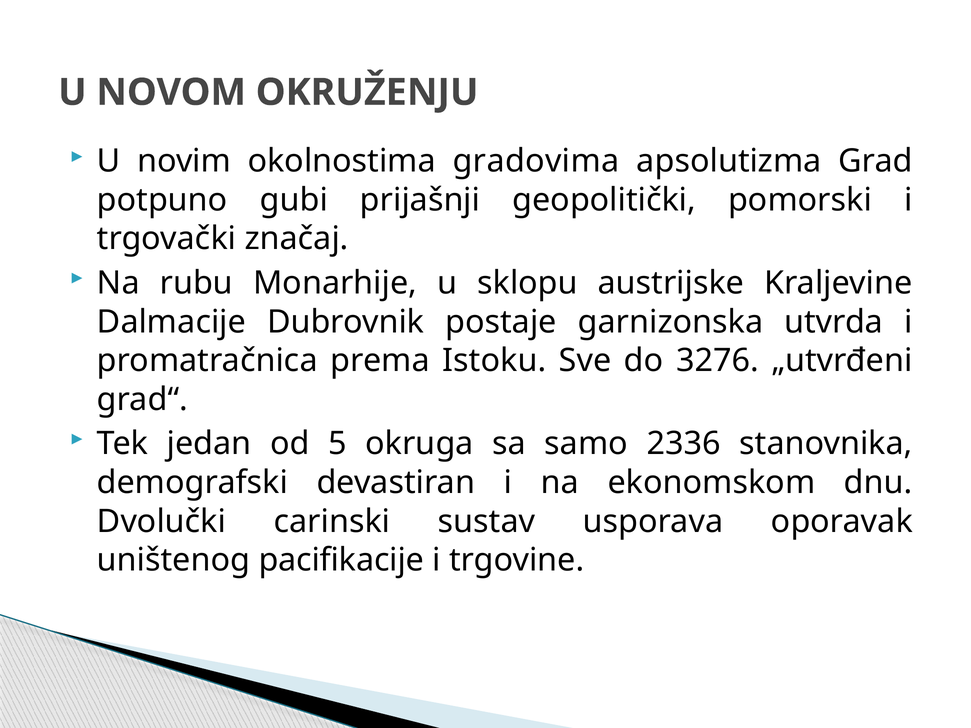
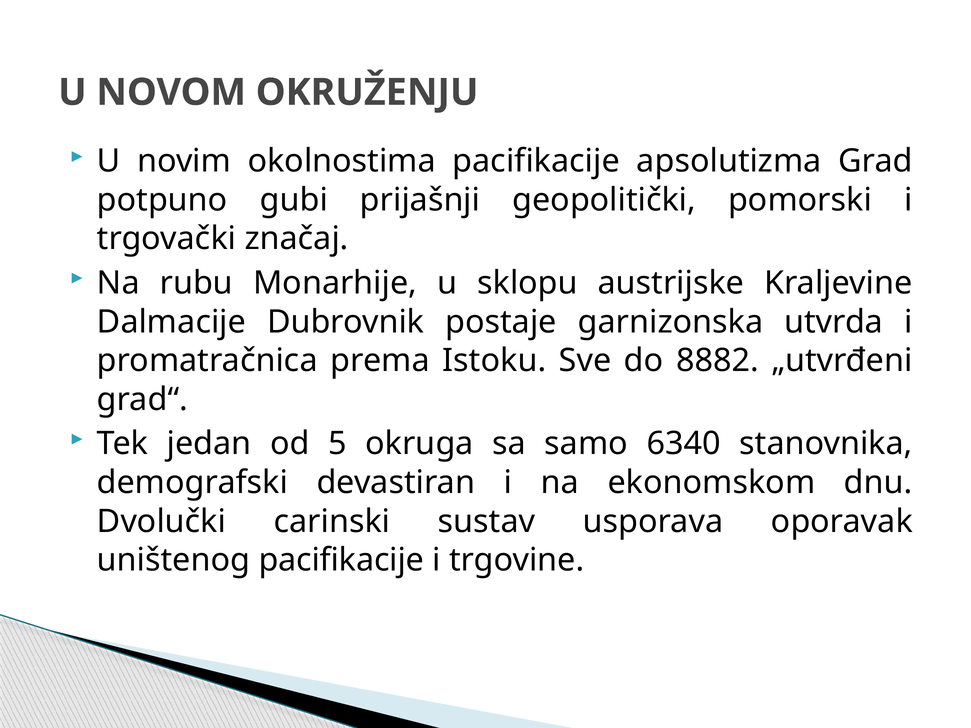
okolnostima gradovima: gradovima -> pacifikacije (536, 161)
3276: 3276 -> 8882 (718, 361)
2336: 2336 -> 6340 (684, 444)
